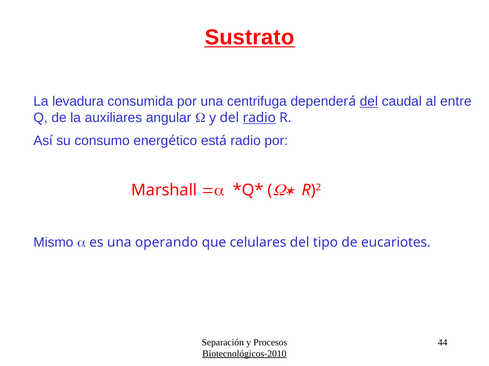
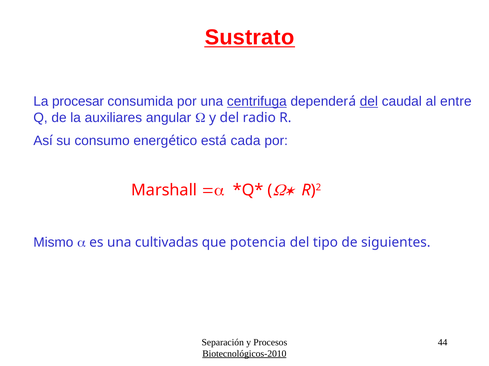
levadura: levadura -> procesar (78, 102)
centrifuga underline: none -> present (257, 102)
radio underline: present -> none (259, 118)
radio: radio -> cada (246, 141)
operando: operando -> cultivadas (167, 243)
celulares: celulares -> potencia (258, 243)
eucariotes: eucariotes -> siguientes (396, 243)
